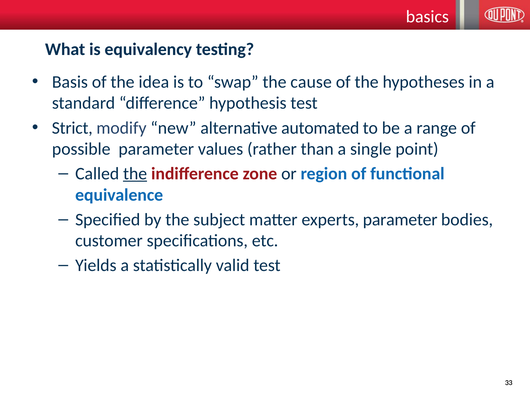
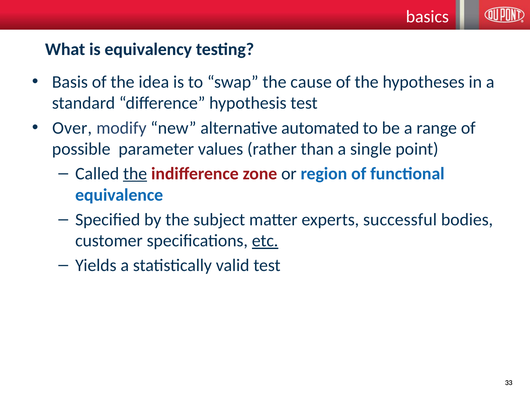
Strict: Strict -> Over (72, 128)
experts parameter: parameter -> successful (400, 220)
etc underline: none -> present (265, 241)
